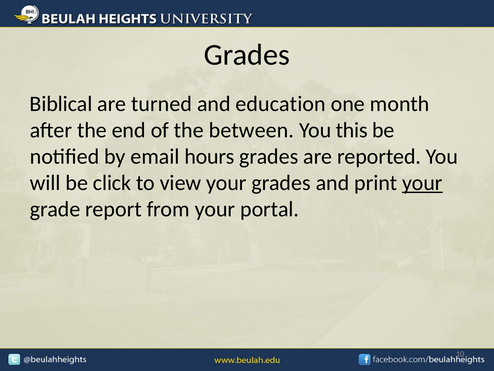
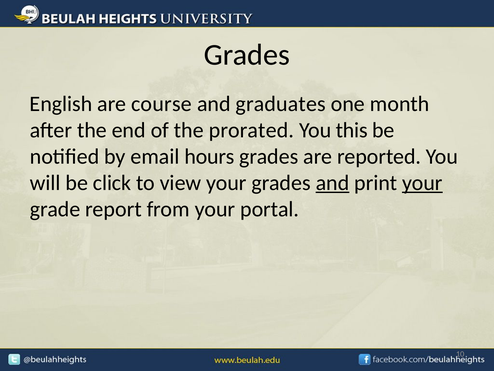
Biblical: Biblical -> English (61, 104)
turned: turned -> course (161, 104)
education: education -> graduates (281, 104)
between: between -> prorated (251, 130)
and underline: none -> present (332, 183)
